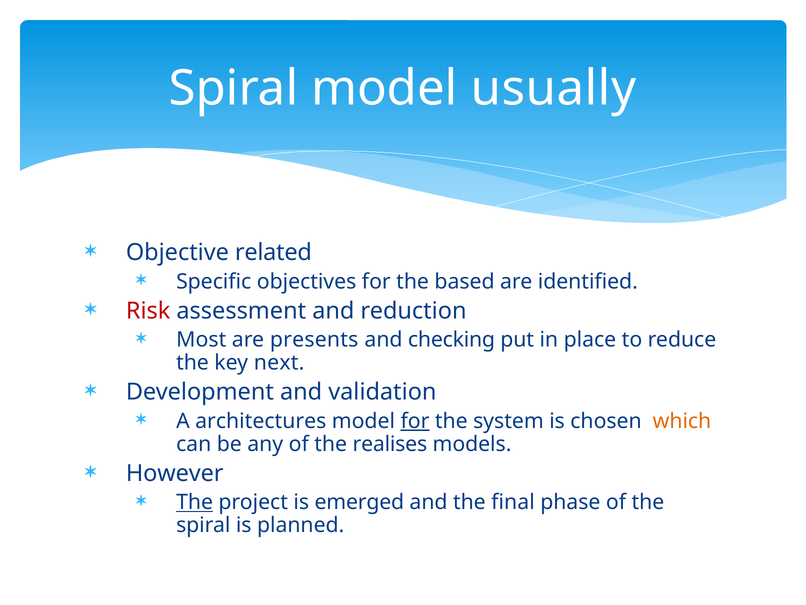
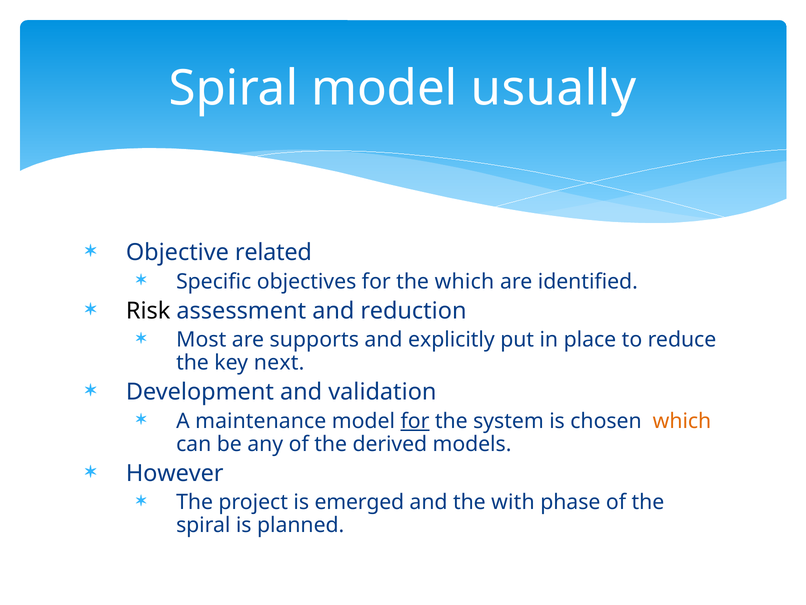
the based: based -> which (464, 281)
Risk colour: red -> black (148, 311)
presents: presents -> supports (314, 340)
checking: checking -> explicitly (451, 340)
architectures: architectures -> maintenance (261, 421)
realises: realises -> derived (390, 444)
The underline: present -> none (195, 502)
final: final -> with (513, 502)
